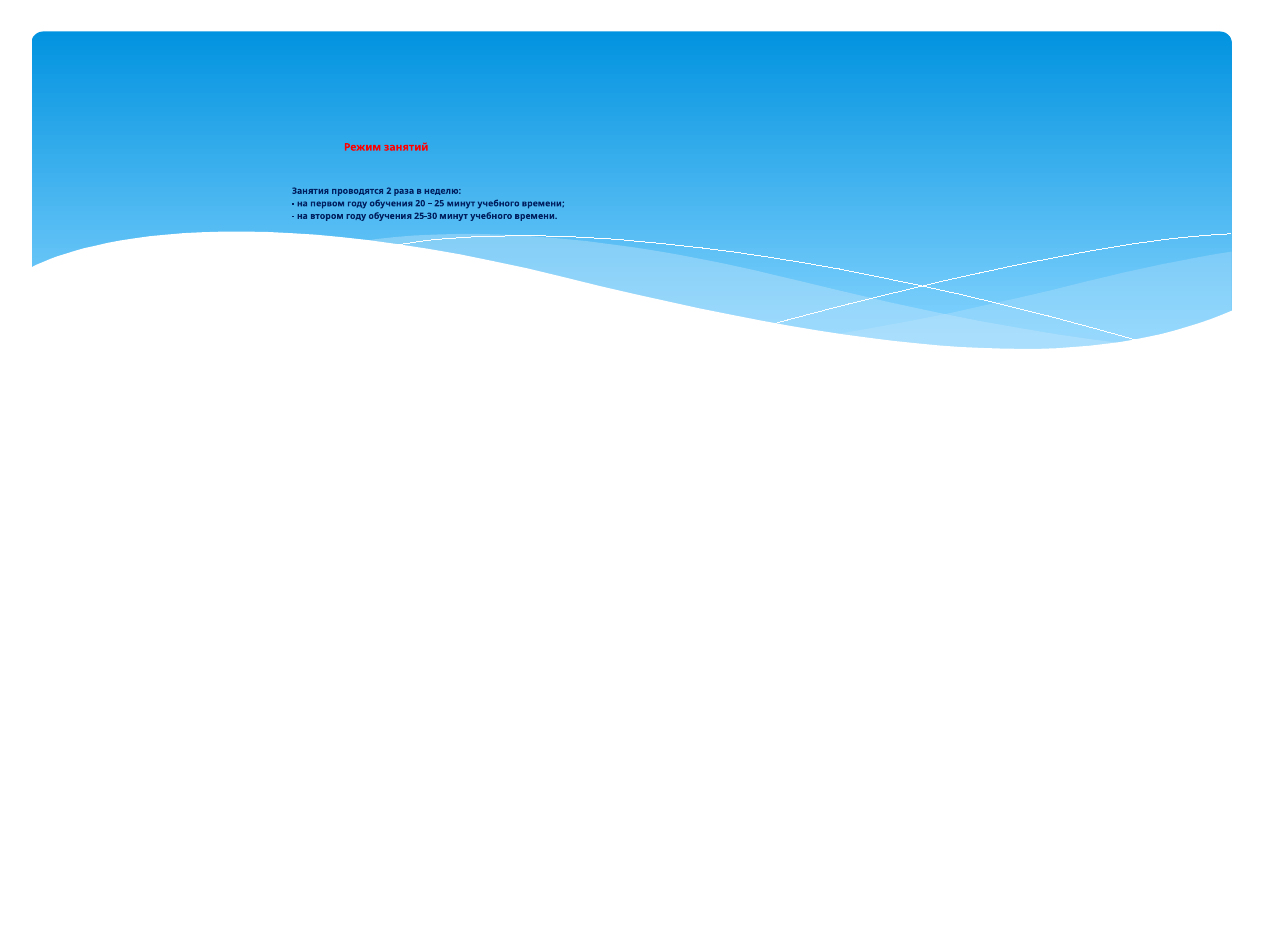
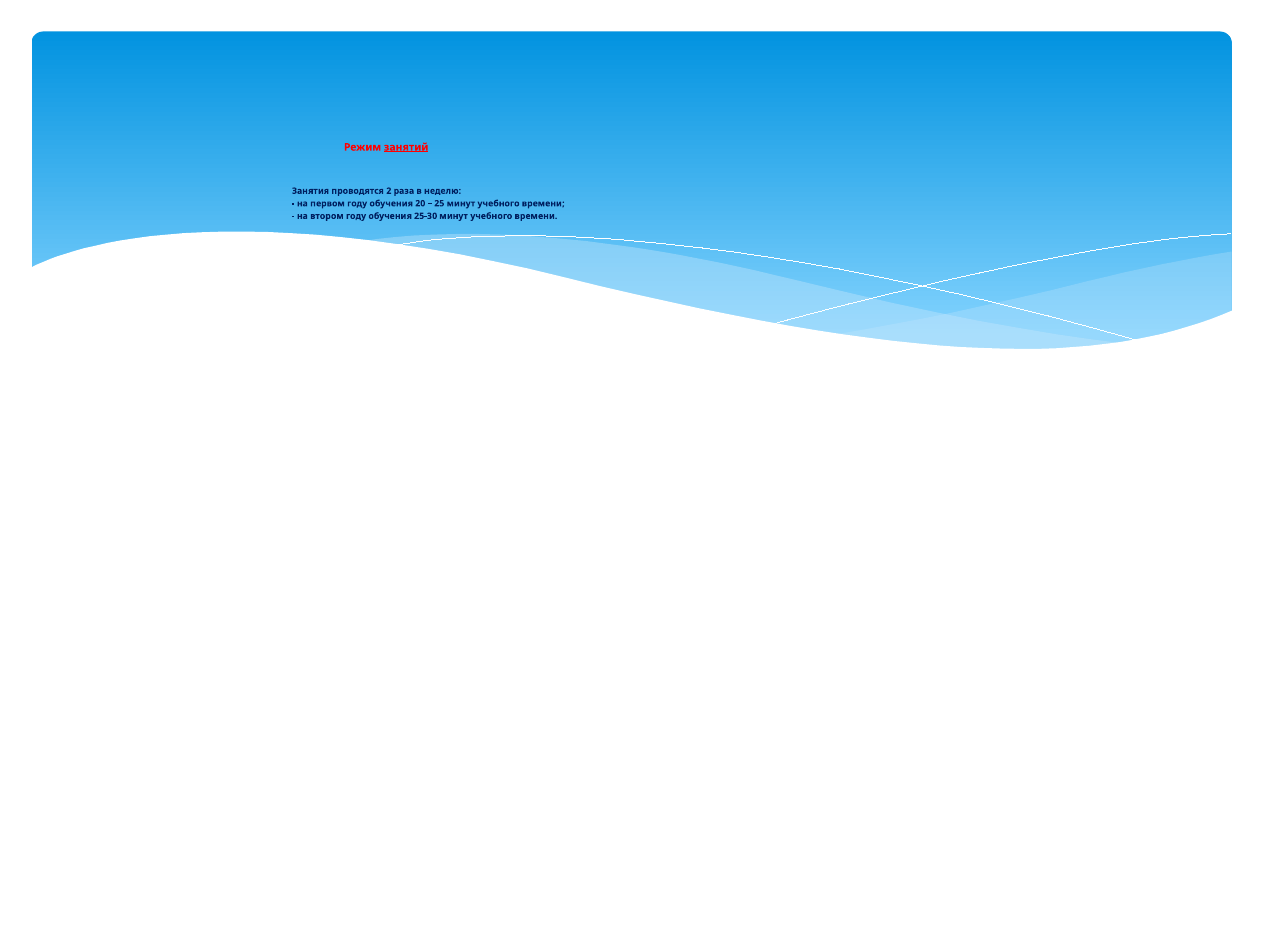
занятий underline: none -> present (406, 147)
